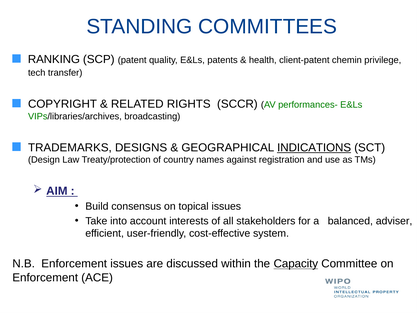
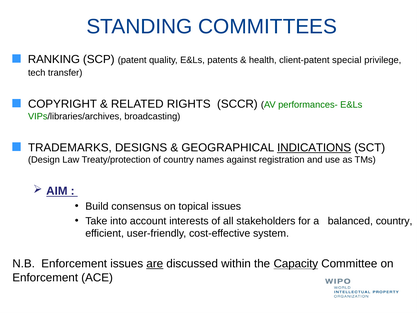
chemin: chemin -> special (347, 60)
balanced adviser: adviser -> country (394, 221)
are underline: none -> present (155, 264)
